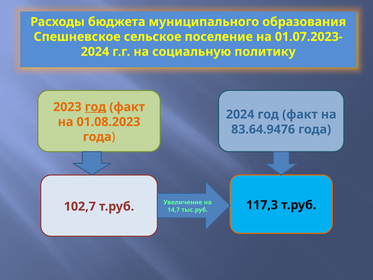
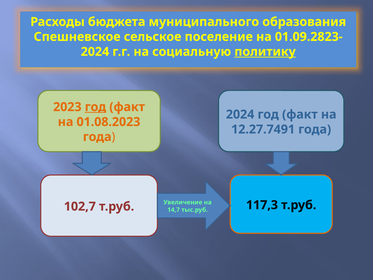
01.07.2023-: 01.07.2023- -> 01.09.2823- (309, 37)
политику underline: none -> present (265, 52)
83.64.9476: 83.64.9476 -> 12.27.7491 (263, 129)
